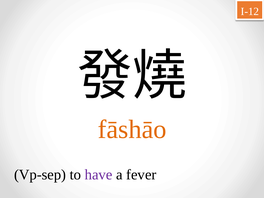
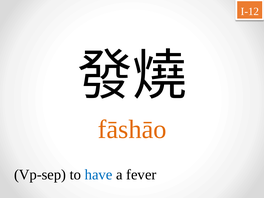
have colour: purple -> blue (99, 175)
